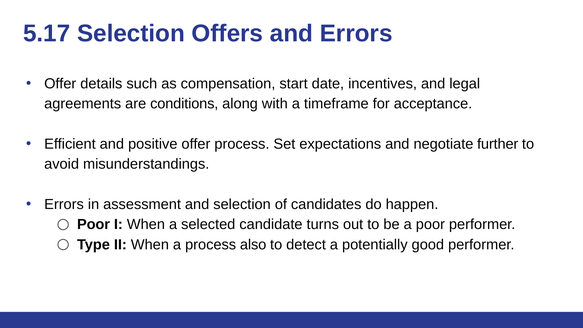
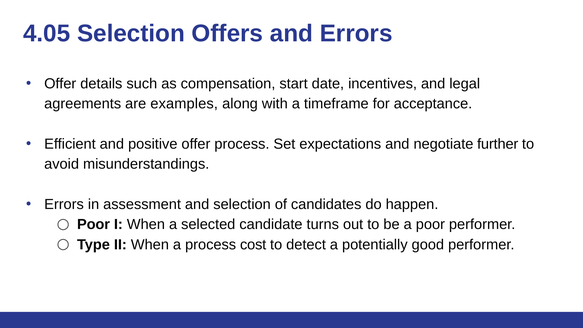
5.17: 5.17 -> 4.05 (47, 34)
conditions: conditions -> examples (184, 104)
also: also -> cost (253, 245)
